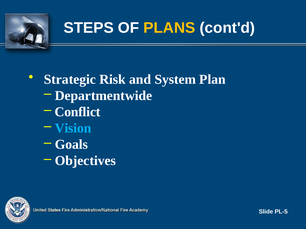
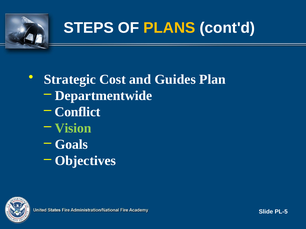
Risk: Risk -> Cost (113, 79)
System: System -> Guides (175, 79)
Vision colour: light blue -> light green (73, 128)
